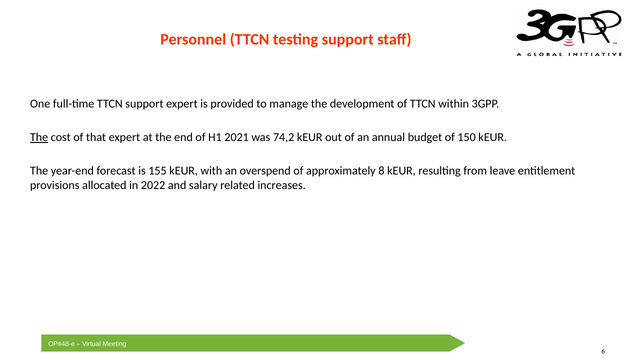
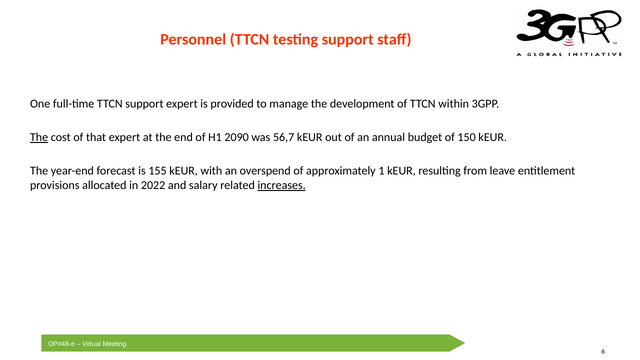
2021: 2021 -> 2090 (237, 137)
74,2: 74,2 -> 56,7 (284, 137)
8: 8 -> 1 (381, 171)
increases underline: none -> present (282, 185)
